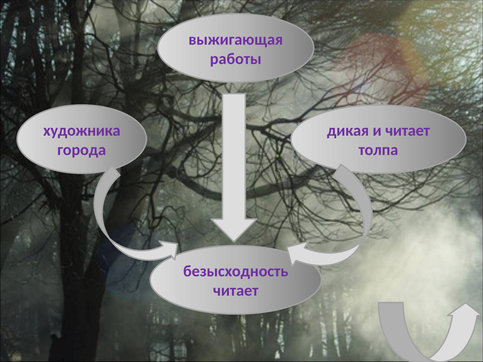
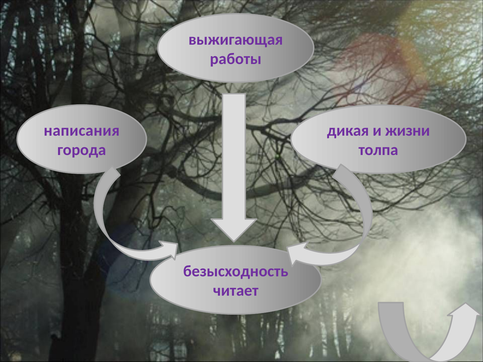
художника: художника -> написания (82, 131)
и читает: читает -> жизни (408, 131)
